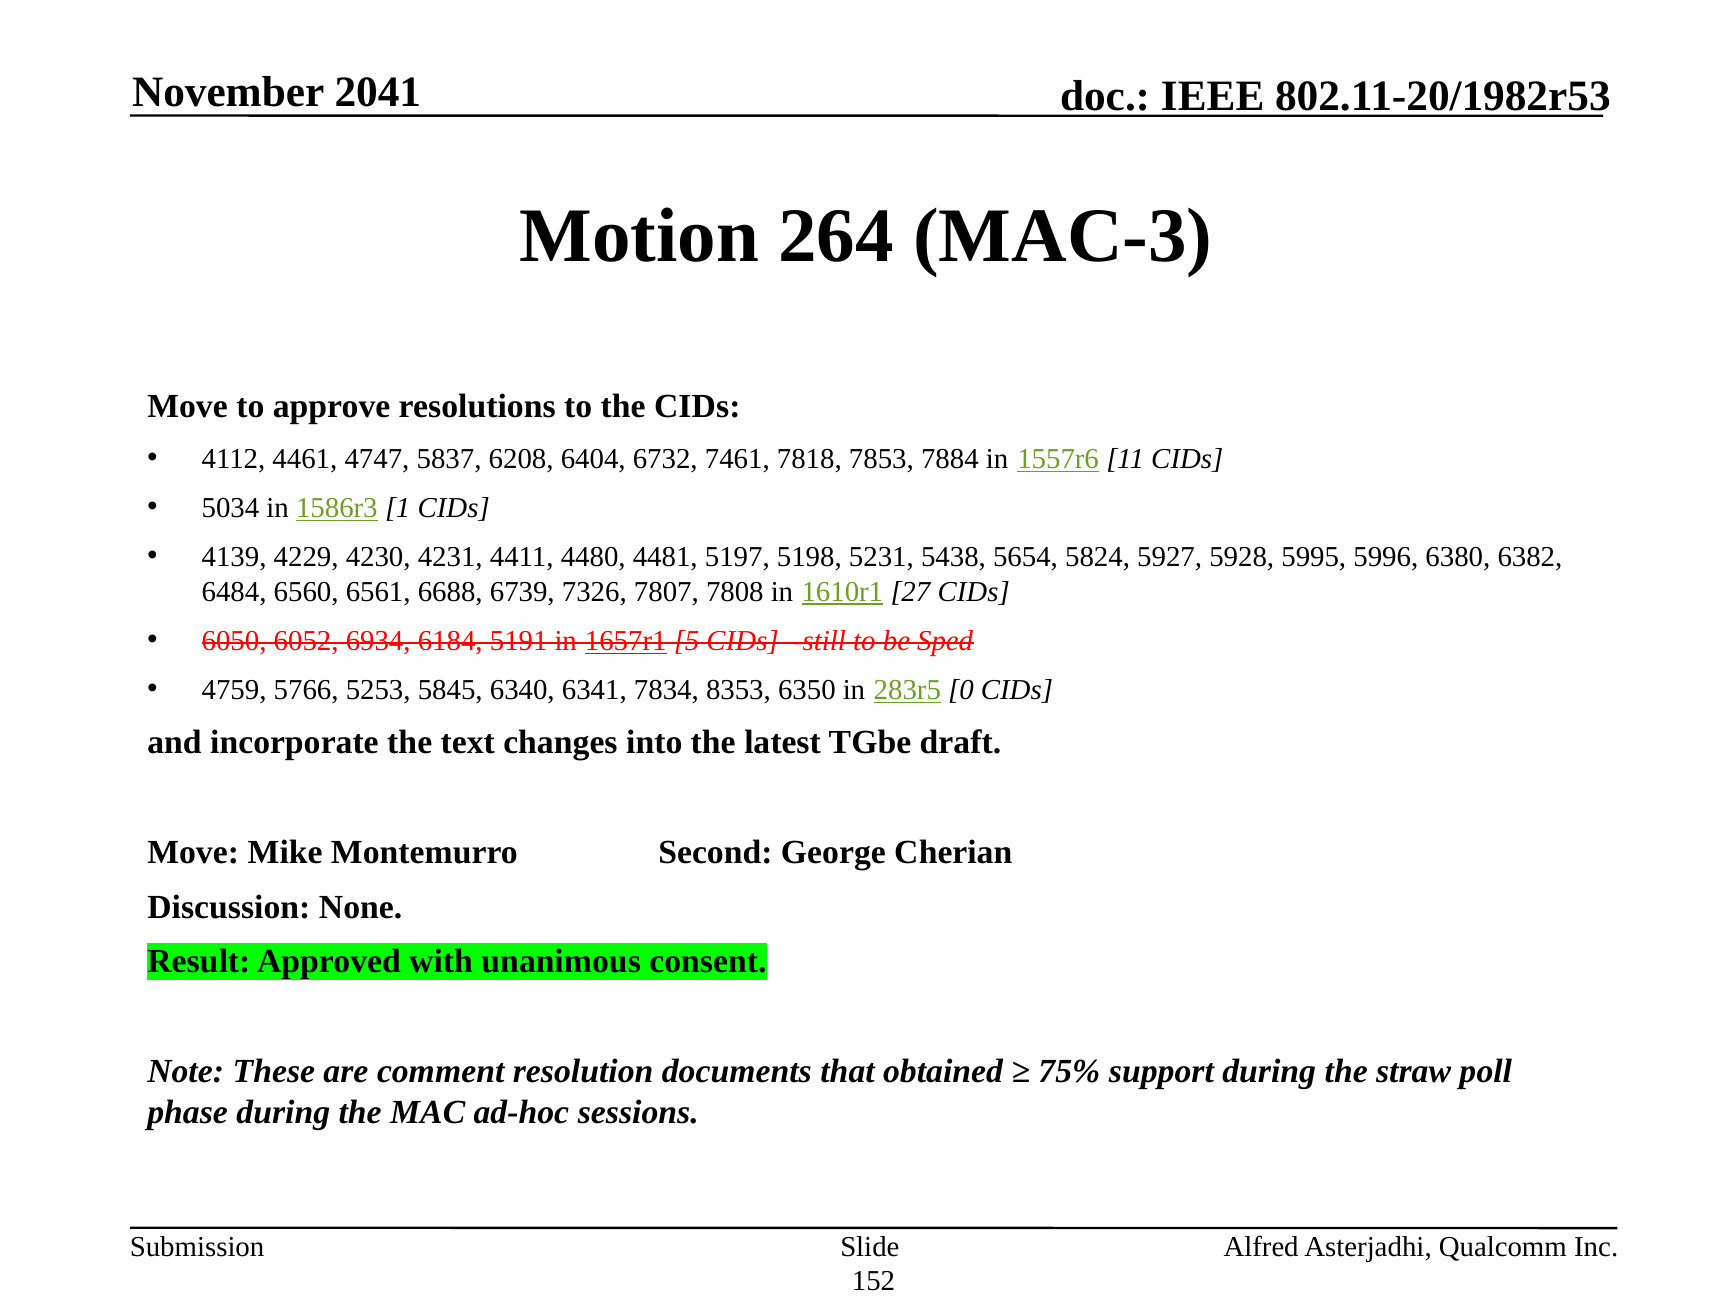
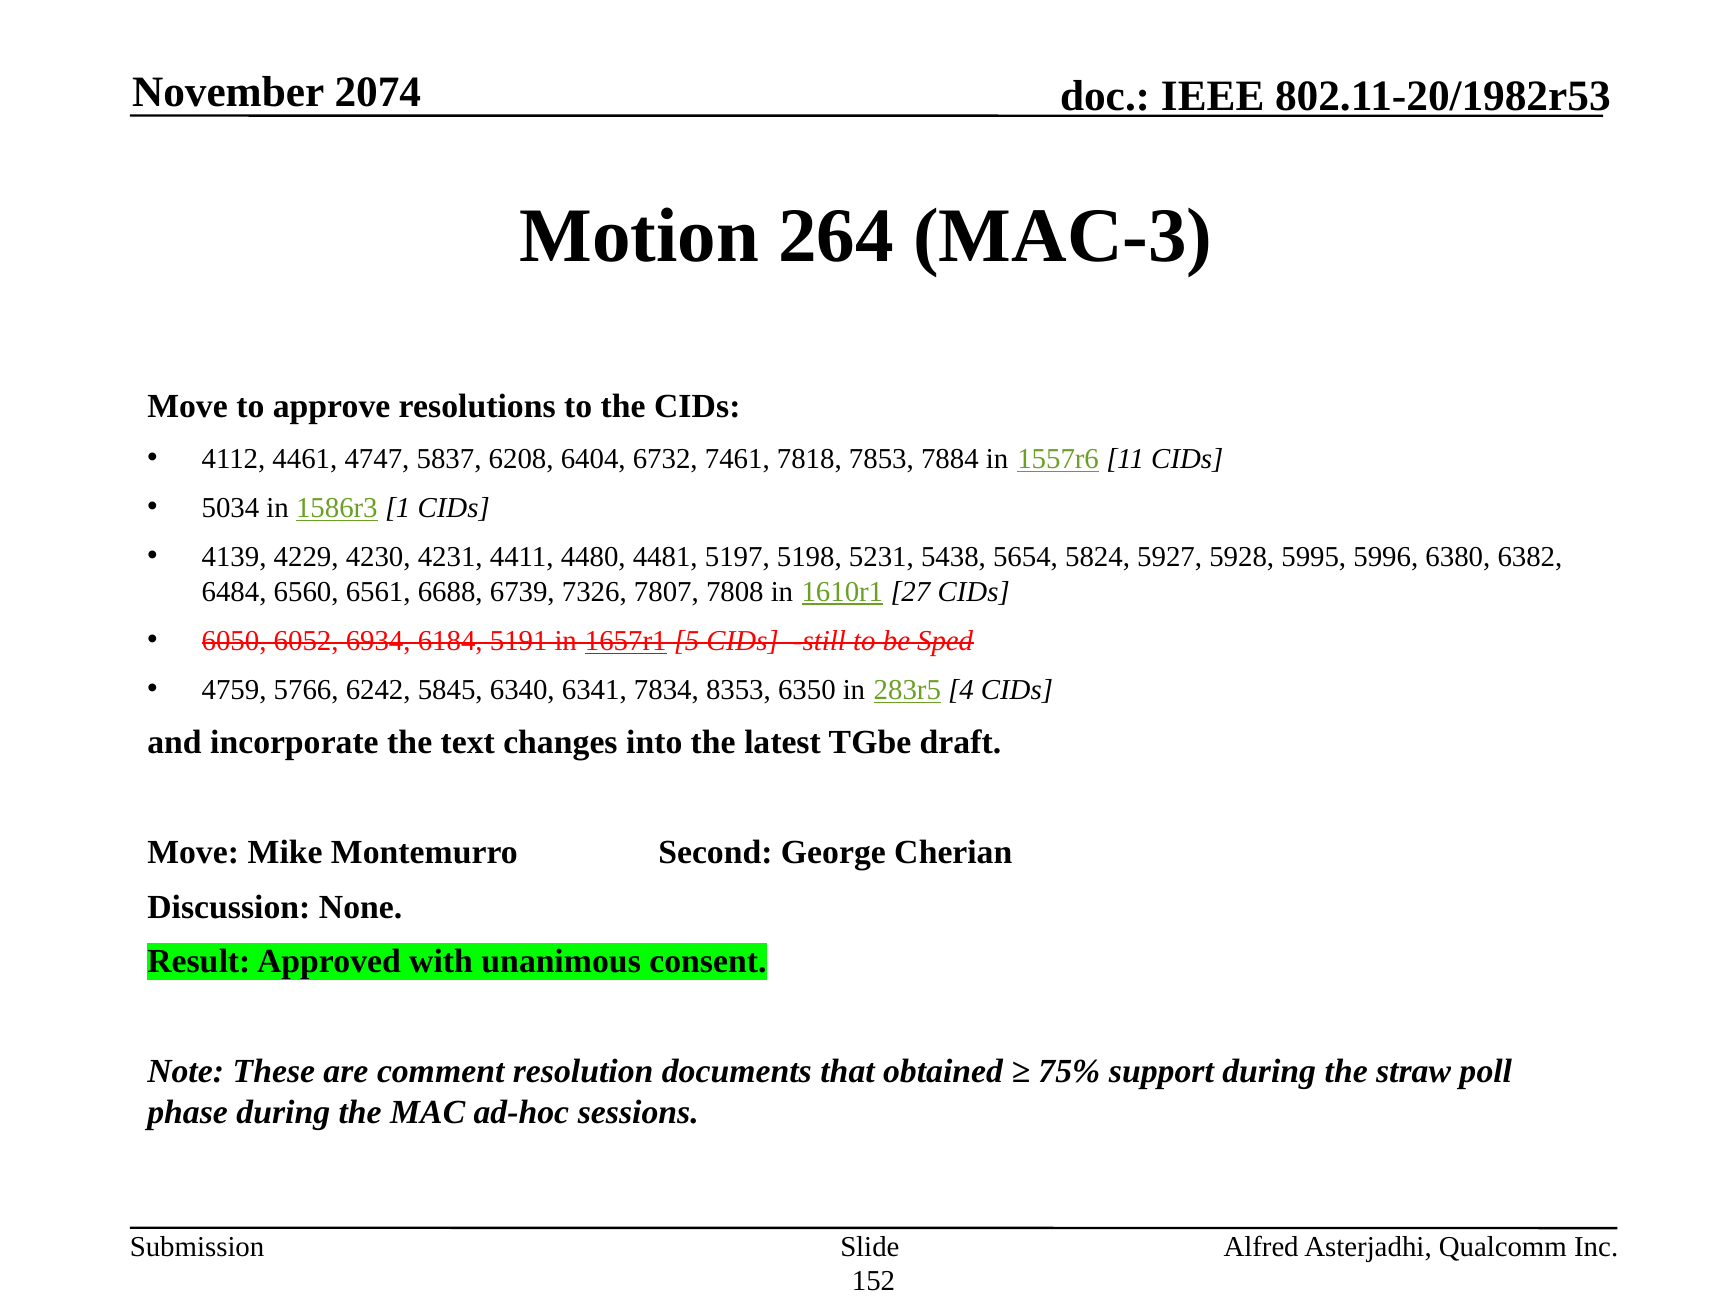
2041: 2041 -> 2074 (378, 92)
5253: 5253 -> 6242 (378, 690)
0: 0 -> 4 (961, 690)
